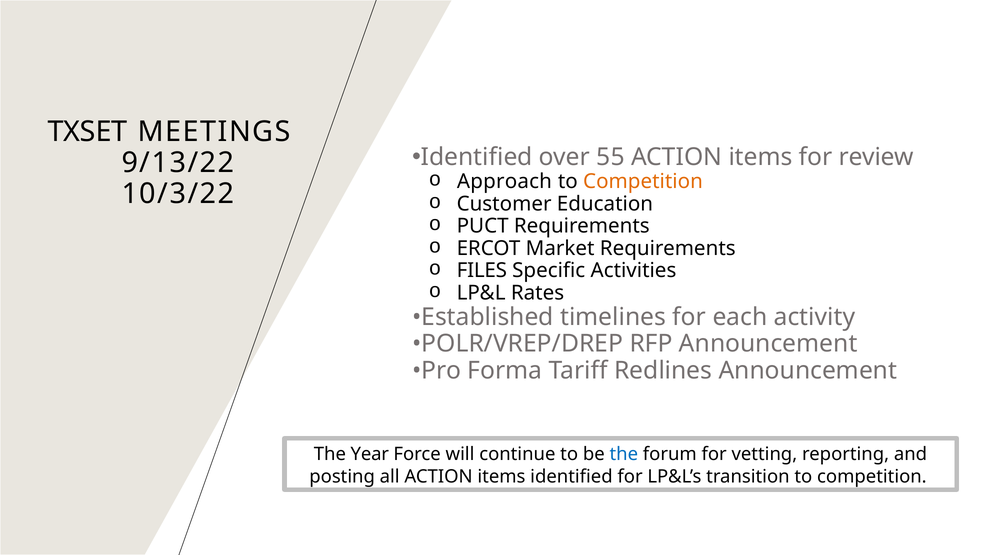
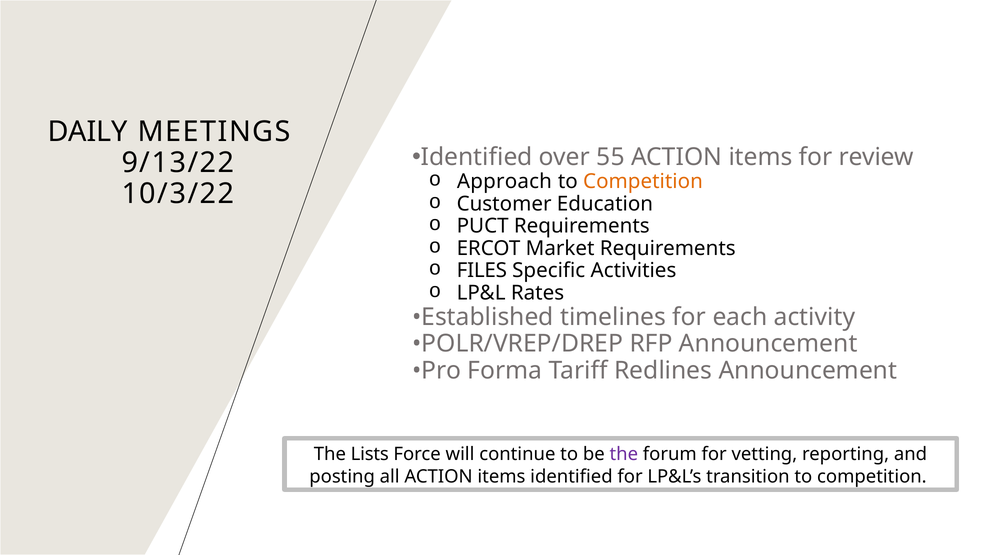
TXSET: TXSET -> DAILY (87, 132)
Year: Year -> Lists (370, 454)
the colour: blue -> purple (624, 454)
